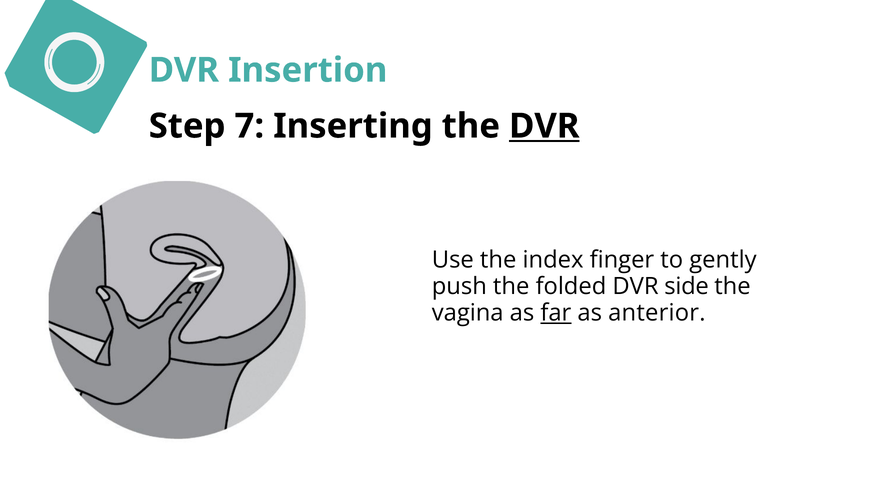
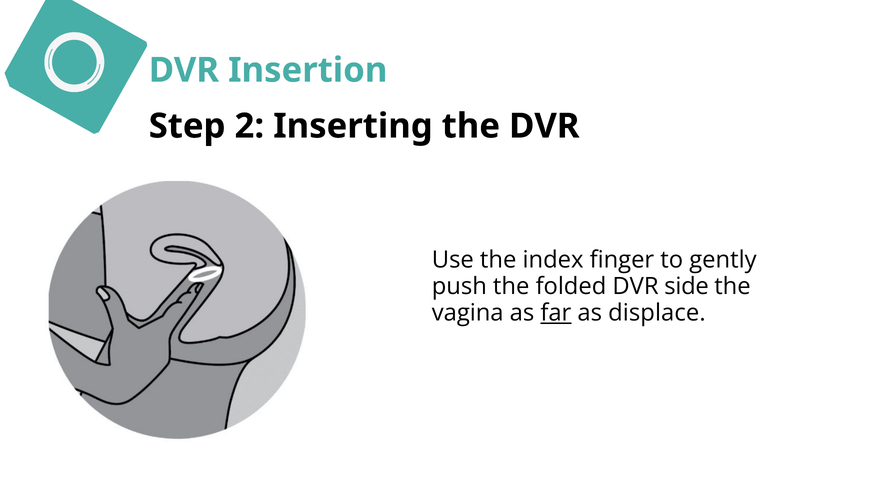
7: 7 -> 2 (249, 126)
DVR underline: present -> none (544, 126)
anterior: anterior -> displace (657, 313)
